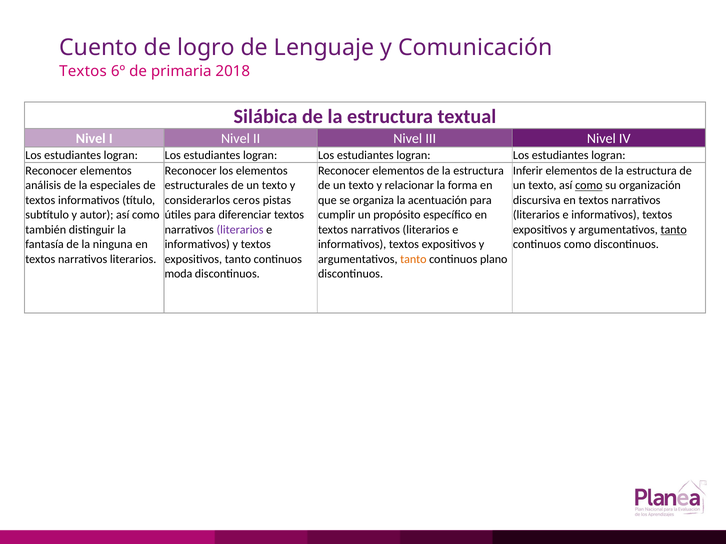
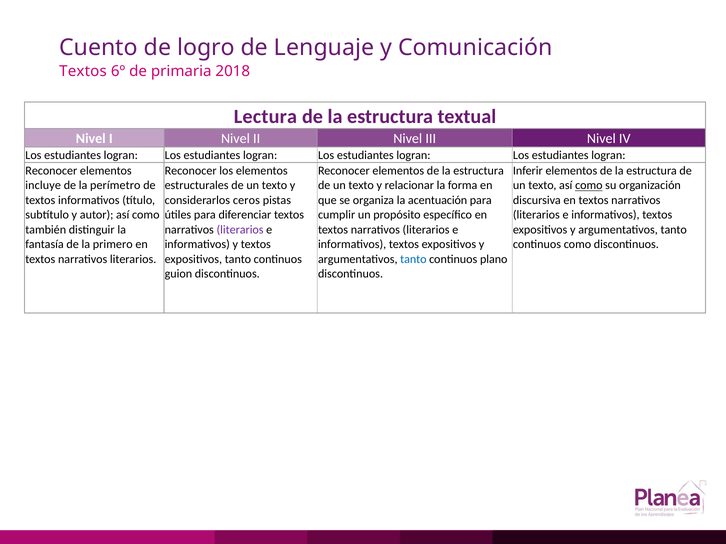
Silábica: Silábica -> Lectura (265, 117)
análisis: análisis -> incluye (43, 186)
especiales: especiales -> perímetro (115, 186)
tanto underline: present -> none (674, 230)
ninguna: ninguna -> primero (113, 245)
tanto colour: orange -> blue (413, 259)
moda: moda -> guion (178, 274)
